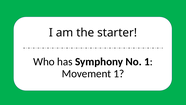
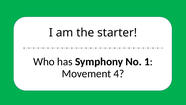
Movement 1: 1 -> 4 (119, 73)
